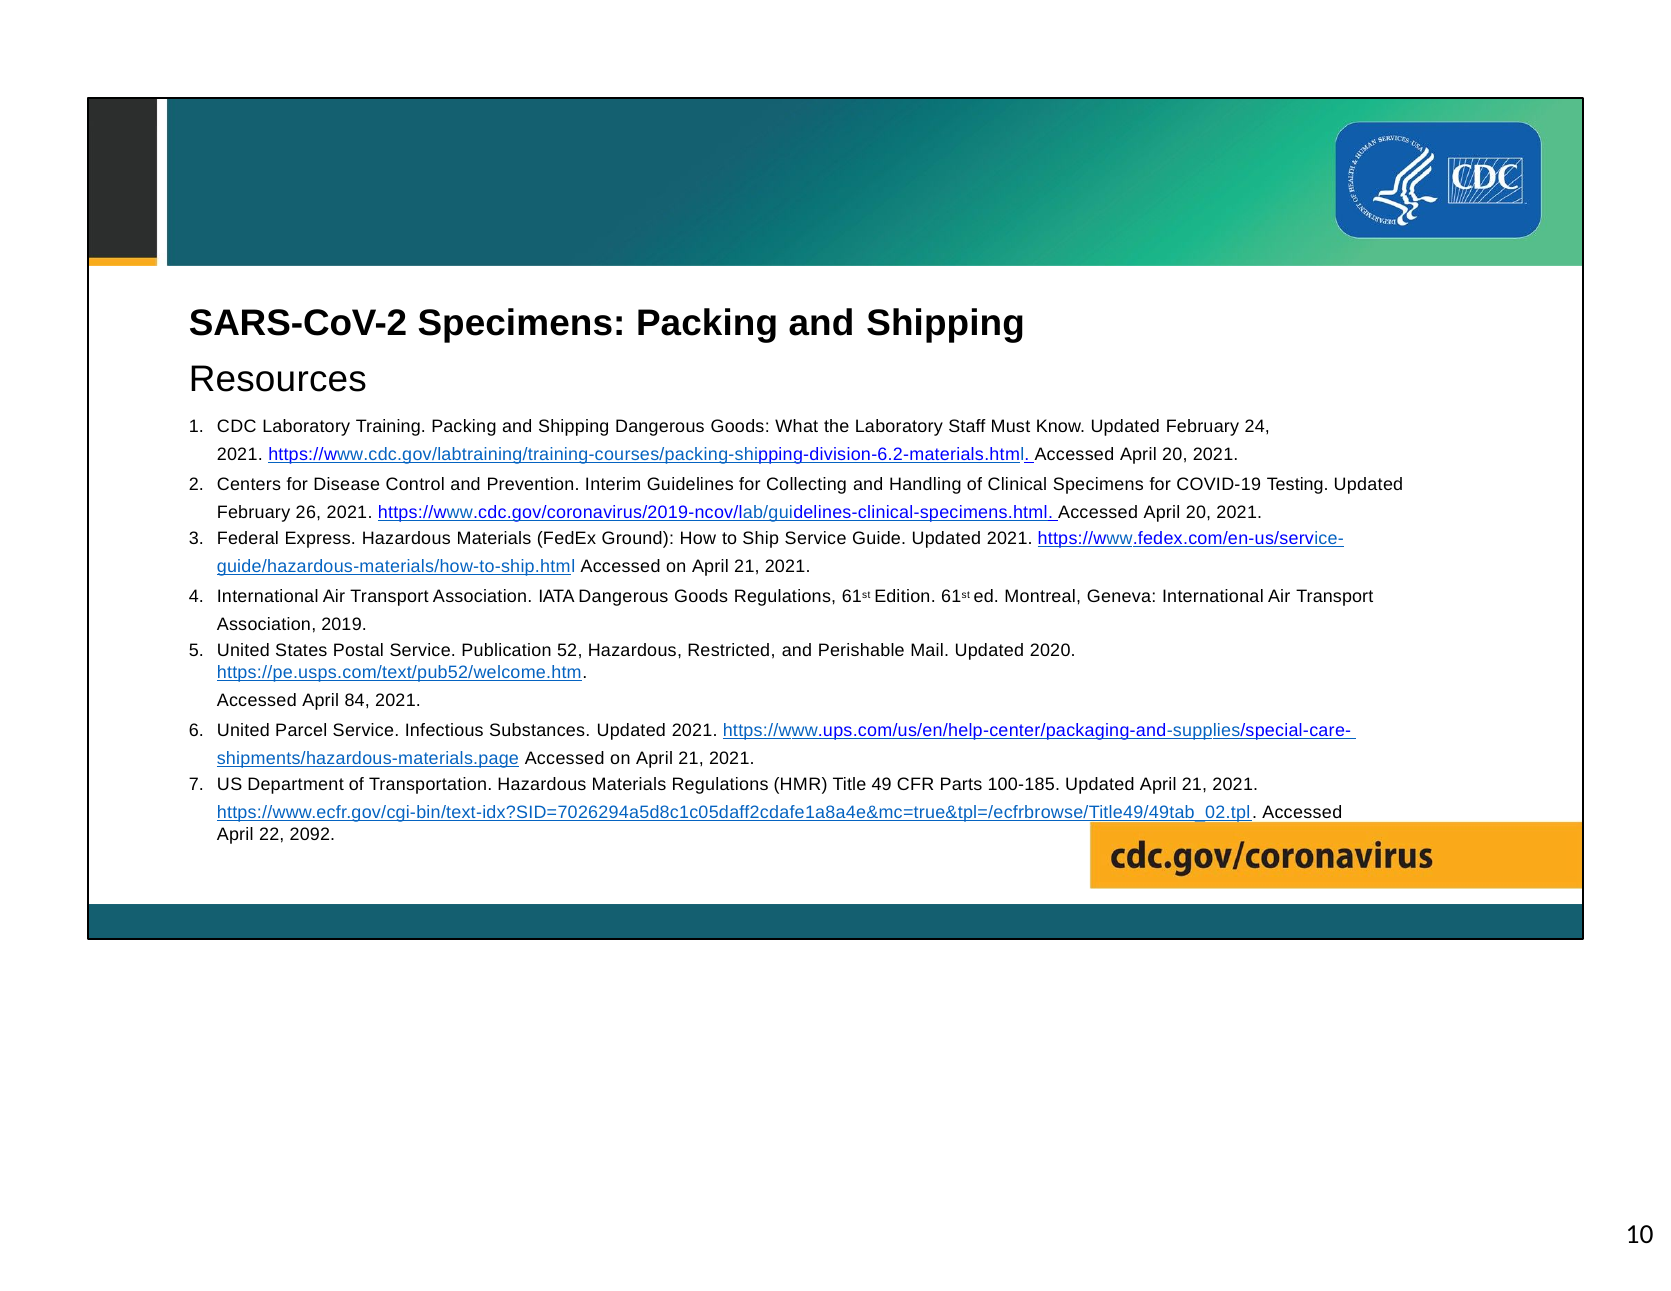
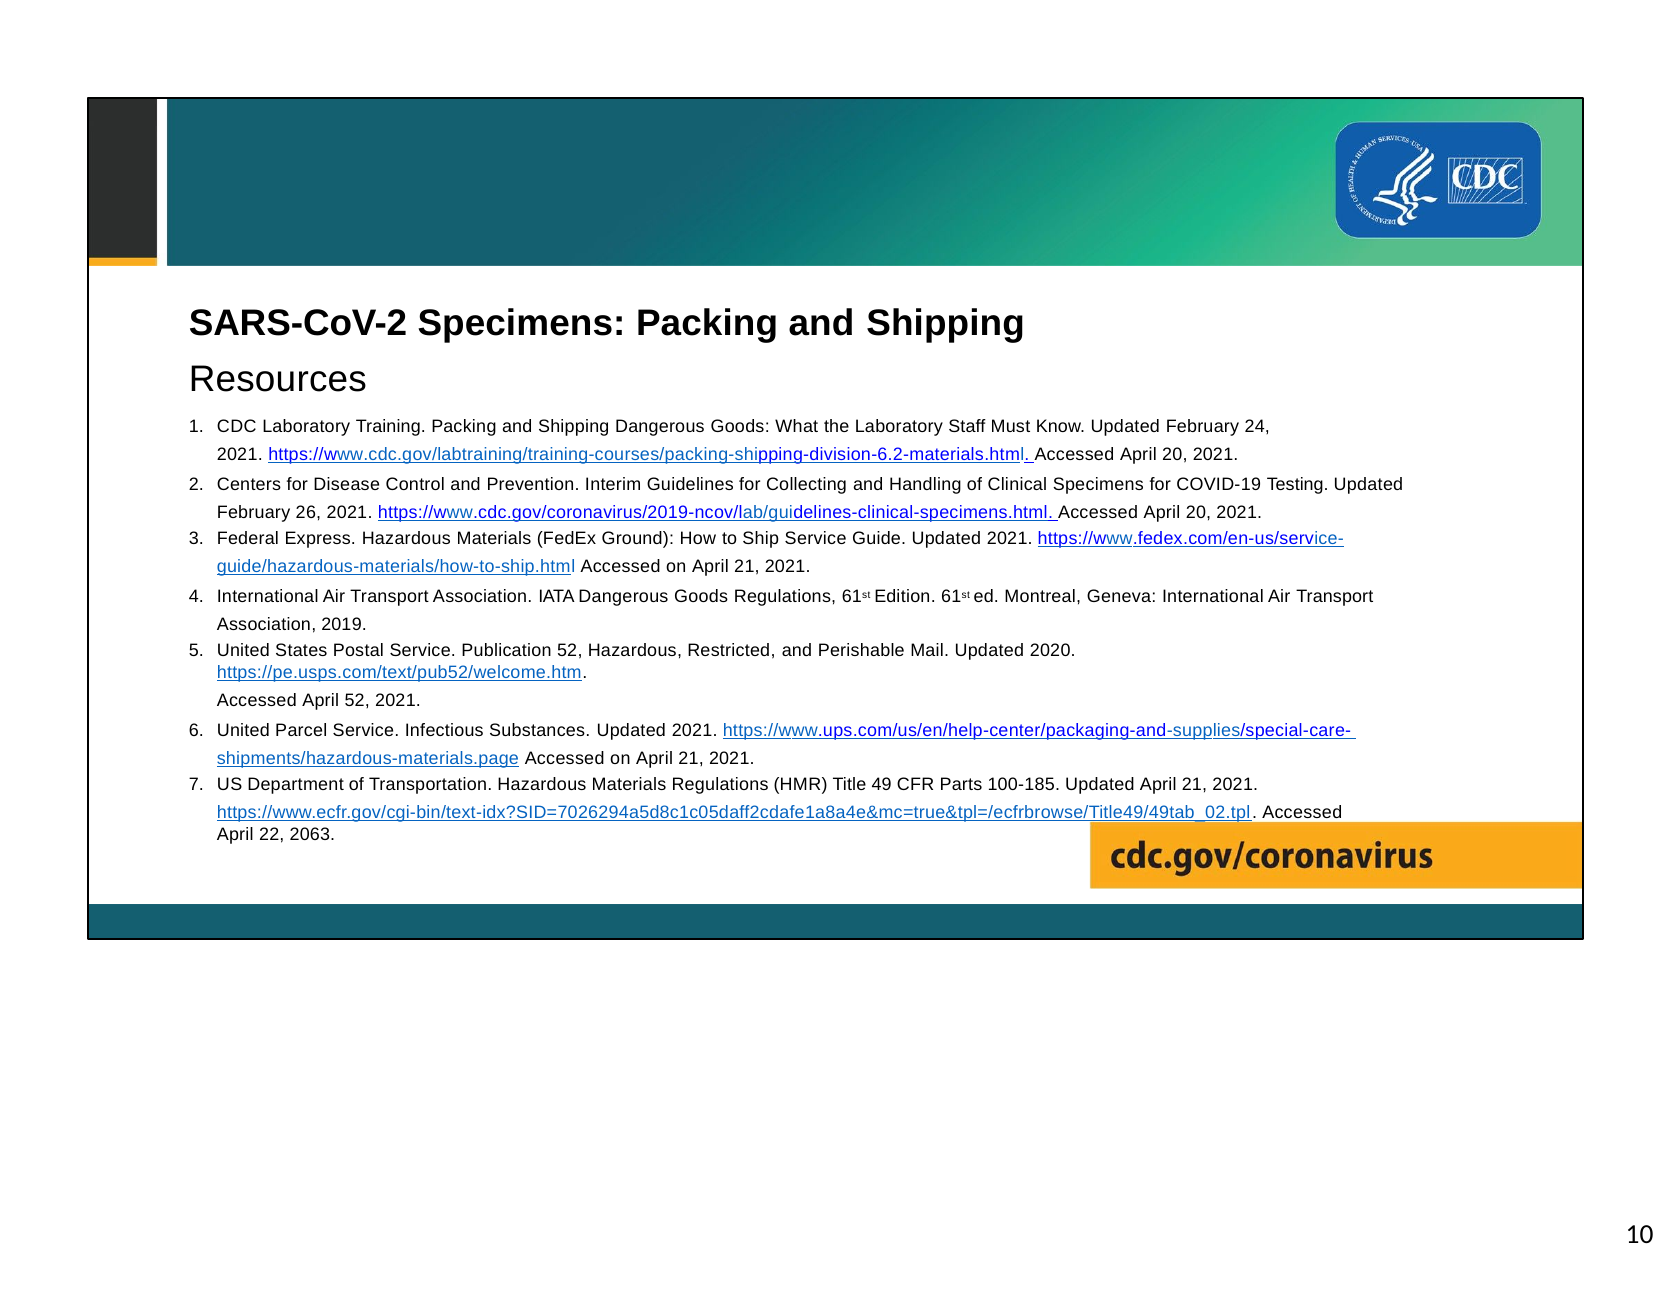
April 84: 84 -> 52 (357, 701)
2092: 2092 -> 2063 (312, 834)
